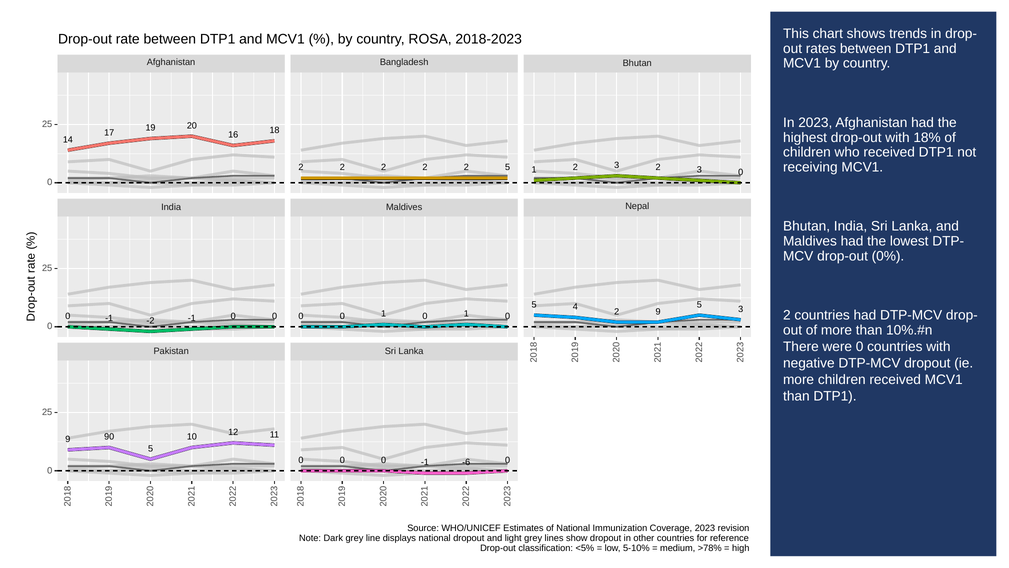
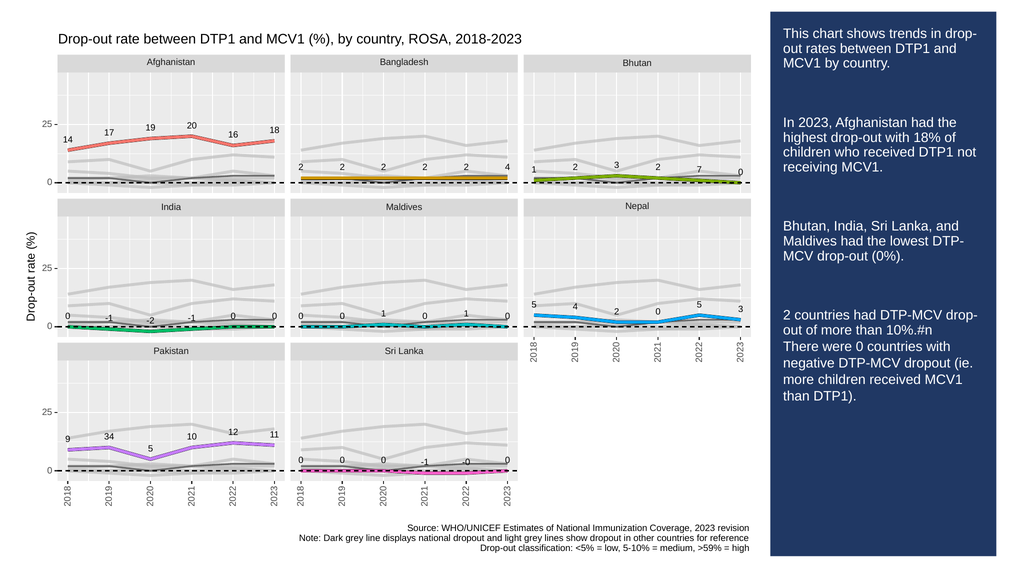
2 5: 5 -> 4 (508, 167)
3 2 3: 3 -> 7 (699, 170)
9: 9 -> 0 (658, 311)
90: 90 -> 34 (109, 436)
-6: -6 -> -0 (466, 462)
>78%: >78% -> >59% (710, 548)
